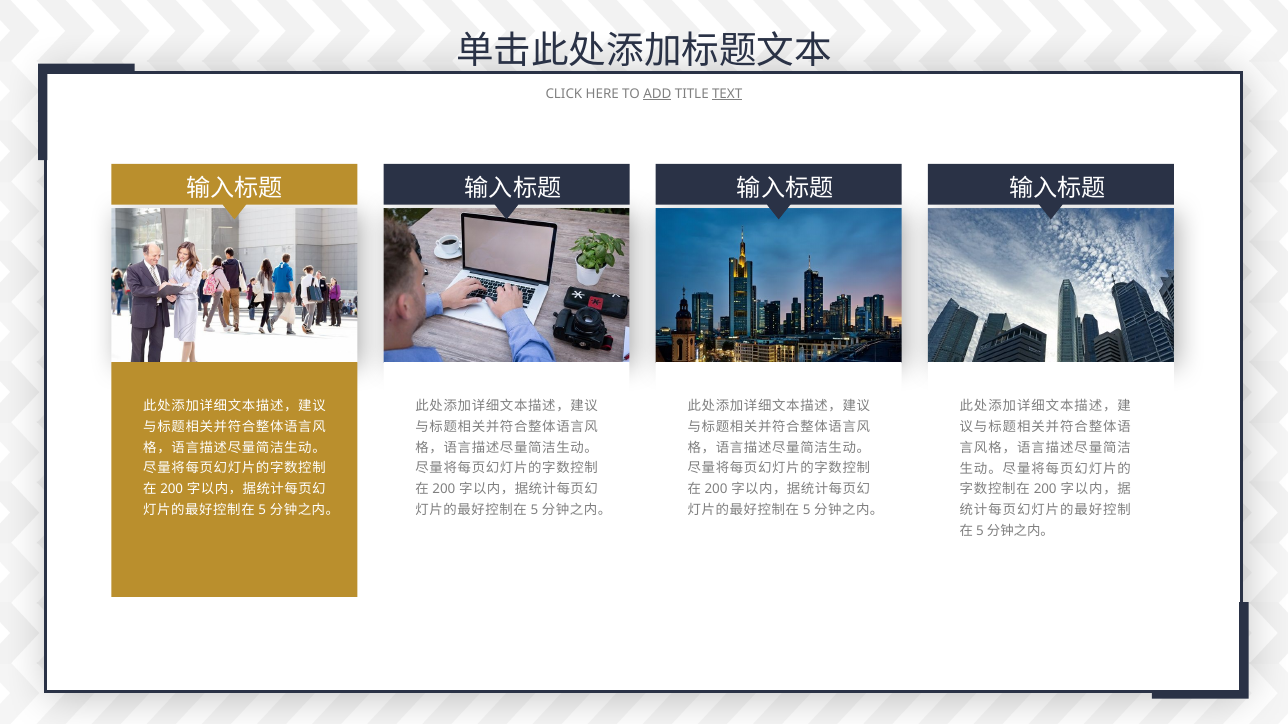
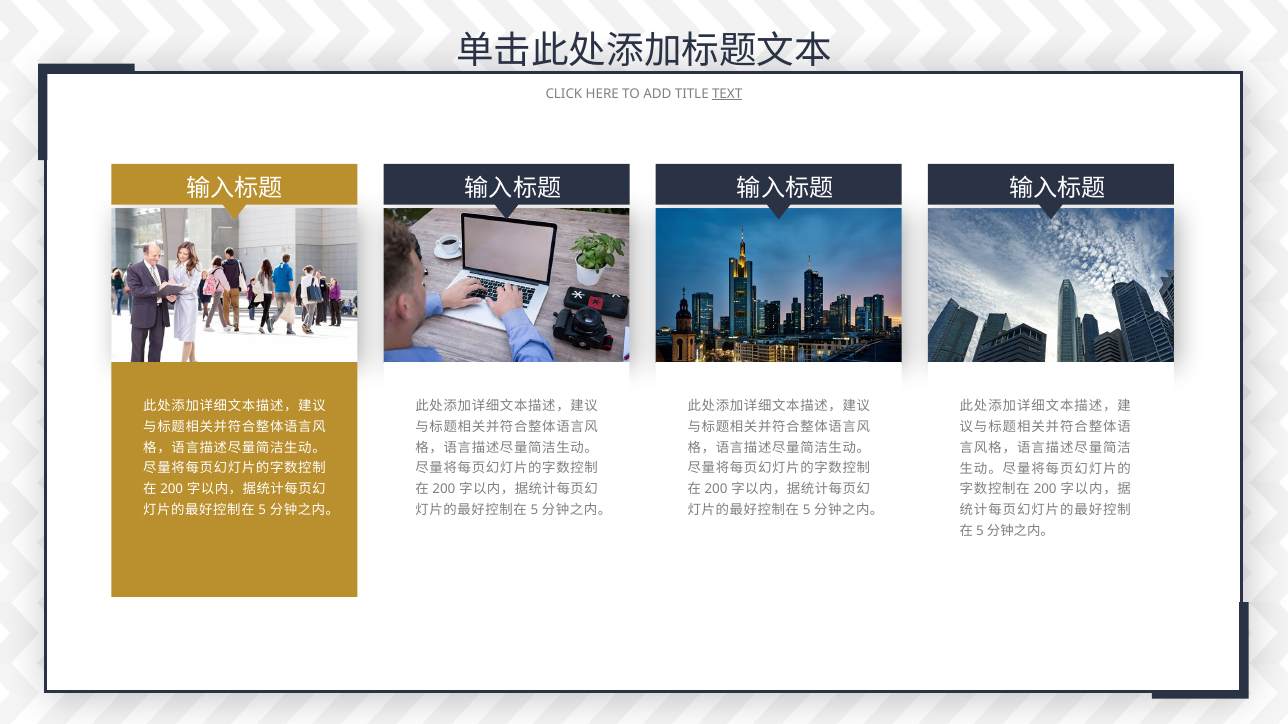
ADD underline: present -> none (657, 94)
